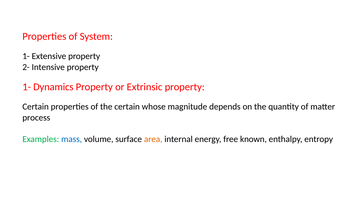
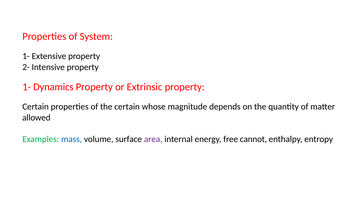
process: process -> allowed (36, 117)
area colour: orange -> purple (153, 139)
known: known -> cannot (253, 139)
